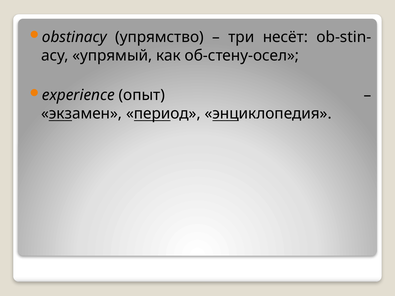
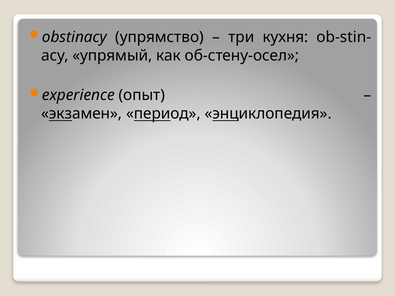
несёт: несёт -> кухня (285, 37)
